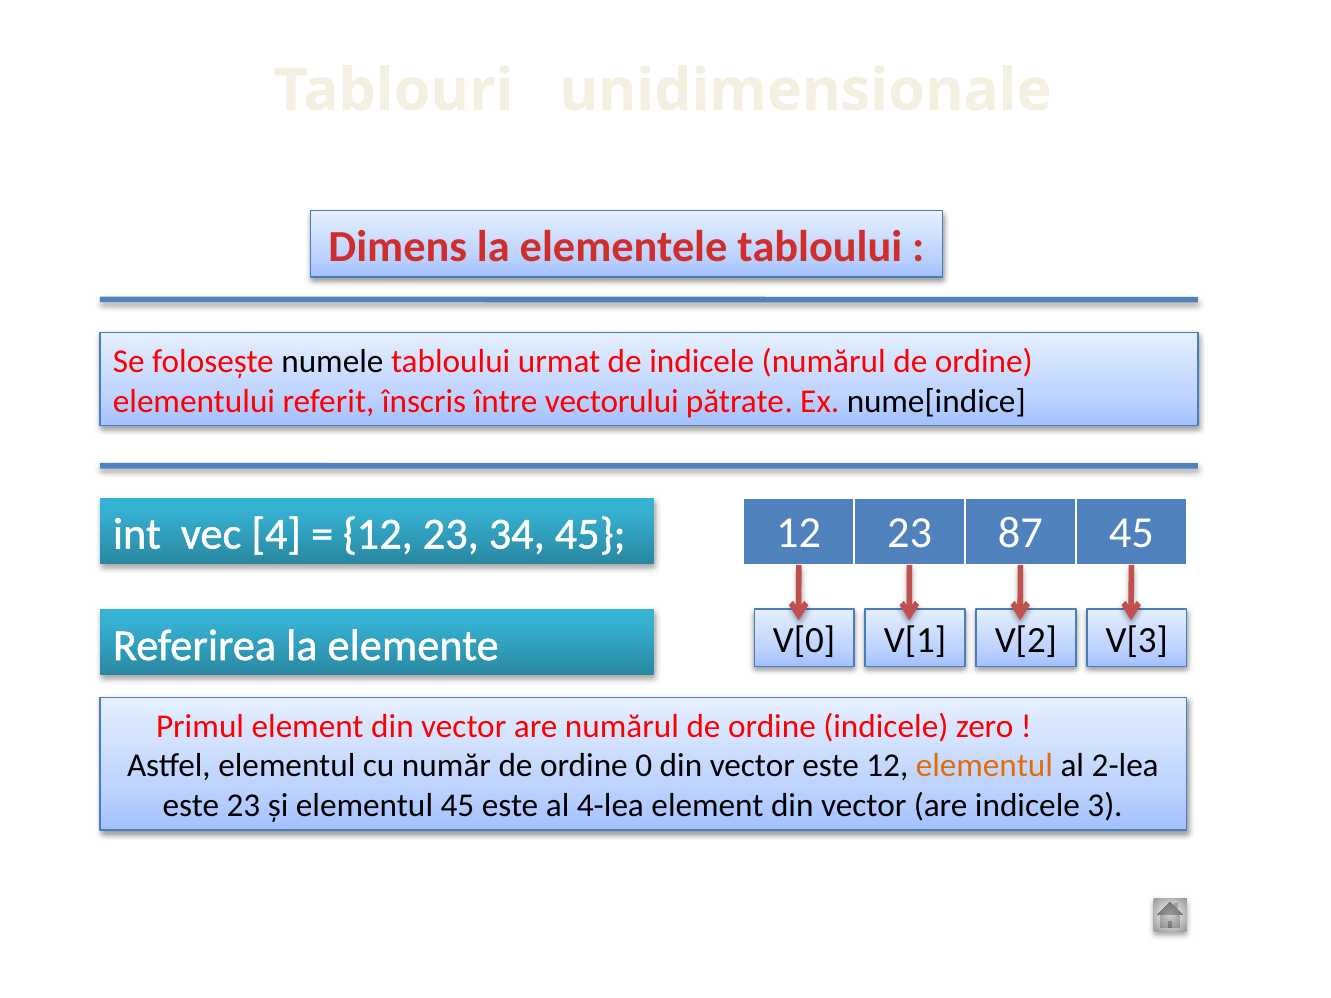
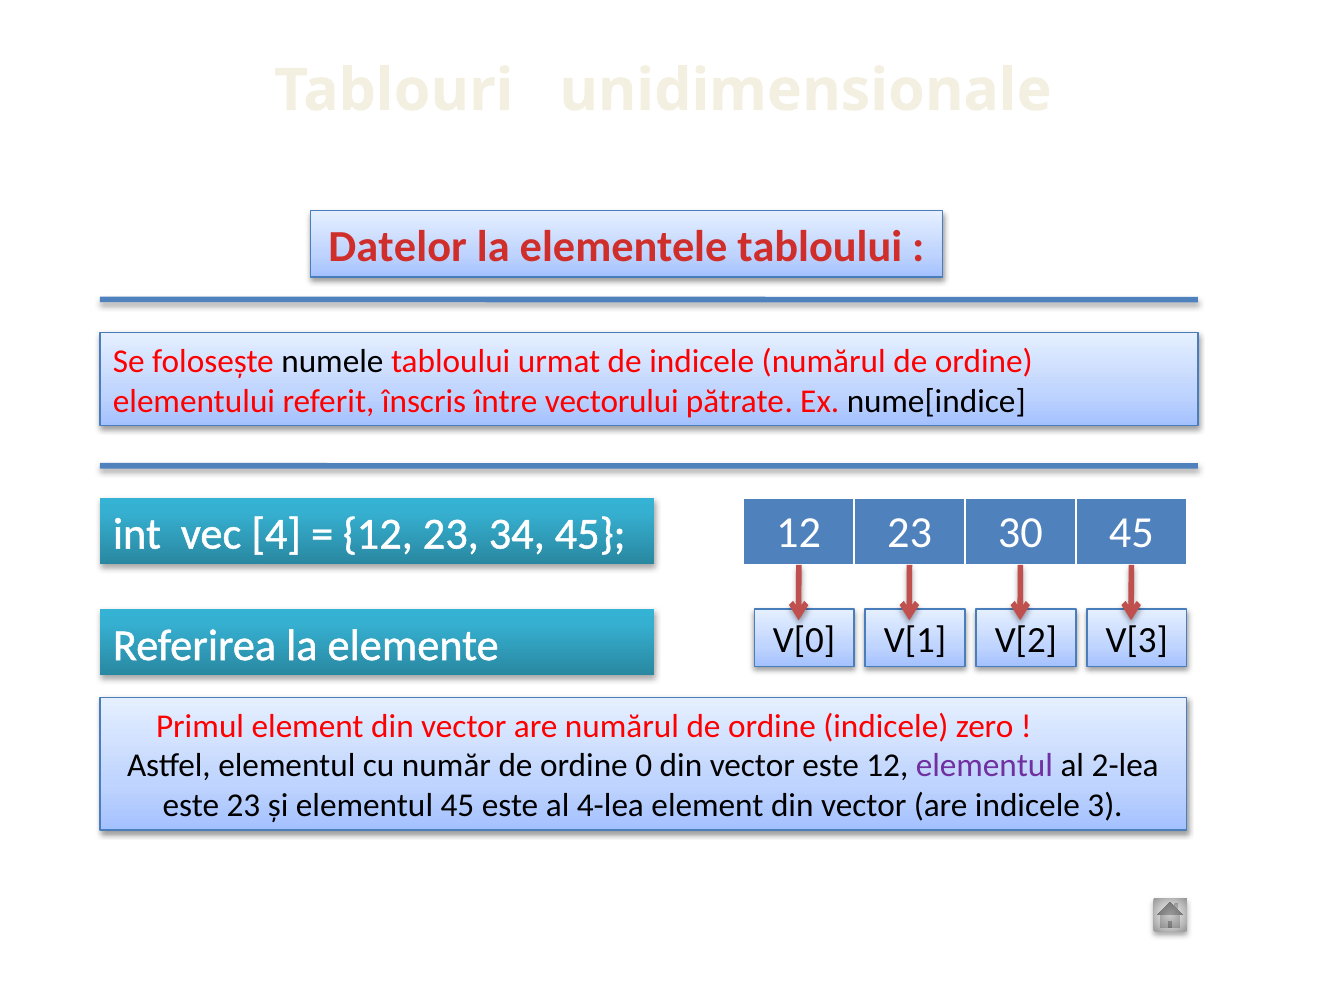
Dimens: Dimens -> Datelor (398, 247)
87: 87 -> 30 (1020, 533)
elementul colour: orange -> purple (984, 766)
